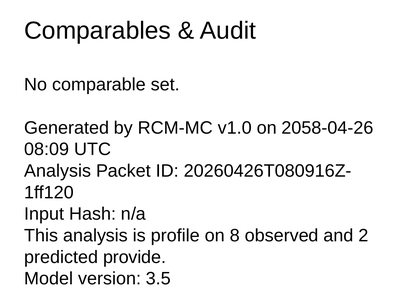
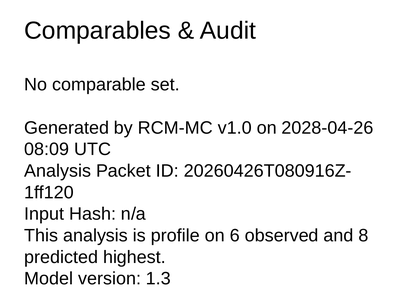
2058-04-26: 2058-04-26 -> 2028-04-26 (328, 128)
8: 8 -> 6 (235, 236)
2: 2 -> 8 (364, 236)
provide: provide -> highest (134, 257)
3.5: 3.5 -> 1.3 (158, 279)
